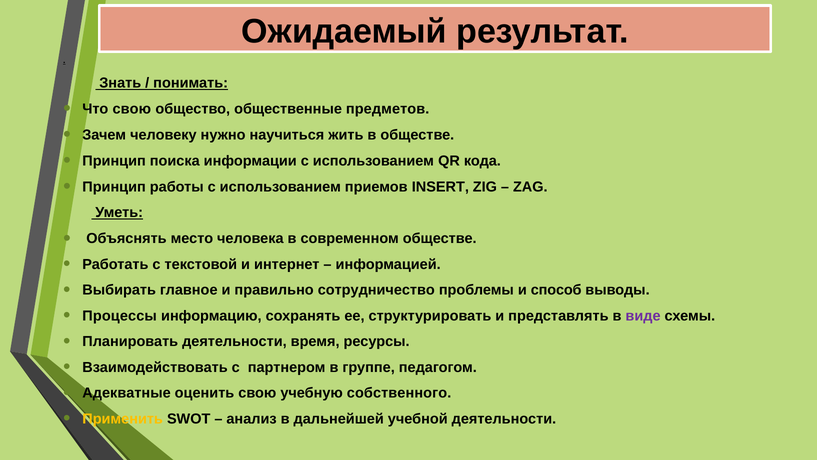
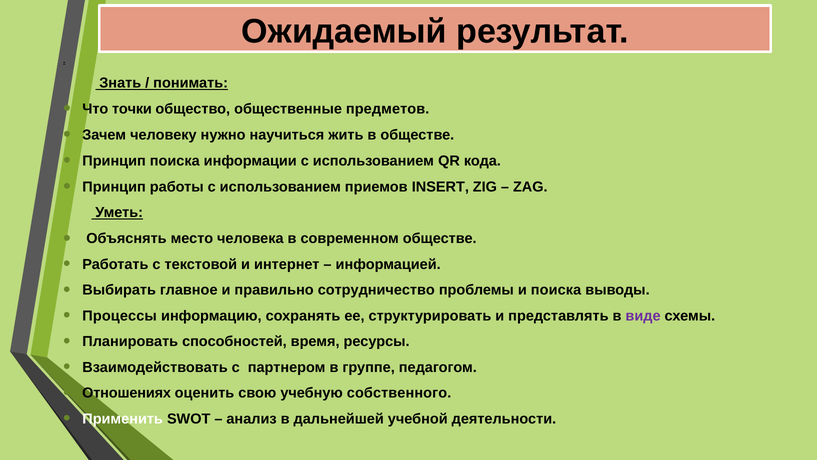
Что свою: свою -> точки (132, 109)
и способ: способ -> поиска (556, 290)
Планировать деятельности: деятельности -> способностей (234, 341)
Адекватные: Адекватные -> Отношениях (127, 393)
Применить colour: yellow -> white (123, 418)
